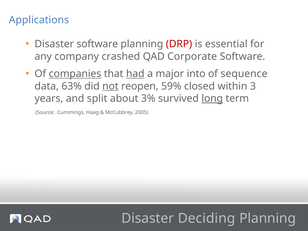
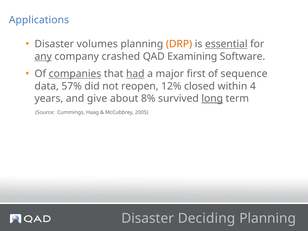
Disaster software: software -> volumes (97, 44)
DRP colour: red -> orange (179, 44)
essential underline: none -> present (226, 44)
any underline: none -> present (43, 56)
Corporate: Corporate -> Examining (192, 56)
into: into -> first (196, 74)
63%: 63% -> 57% (72, 86)
not underline: present -> none (110, 86)
59%: 59% -> 12% (171, 86)
3: 3 -> 4 (253, 86)
split: split -> give (97, 98)
3%: 3% -> 8% (148, 98)
